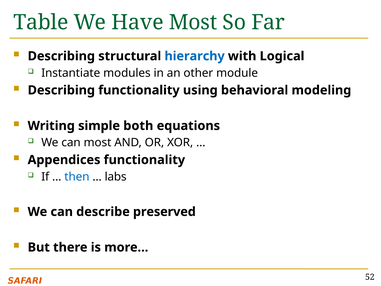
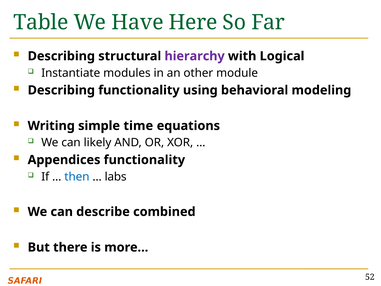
Have Most: Most -> Here (193, 22)
hierarchy colour: blue -> purple (195, 56)
both: both -> time (138, 126)
can most: most -> likely (98, 143)
preserved: preserved -> combined (164, 212)
